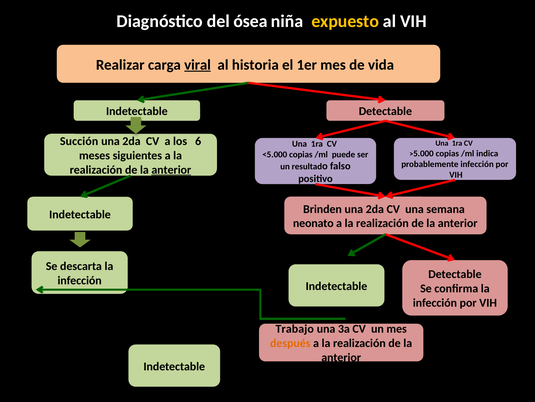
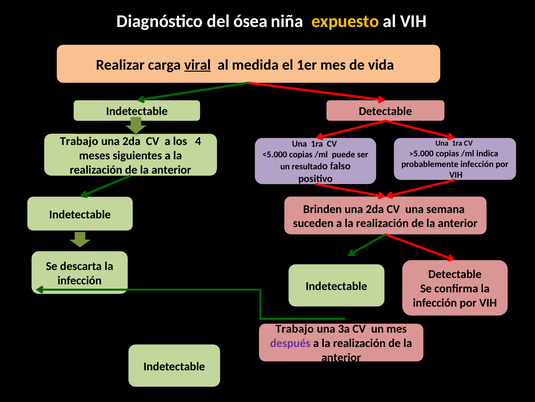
historia: historia -> medida (255, 65)
Succión: Succión -> Trabajo (79, 141)
6: 6 -> 4 (198, 141)
anterior underline: present -> none (171, 169)
neonato: neonato -> suceden (313, 223)
después colour: orange -> purple (290, 343)
